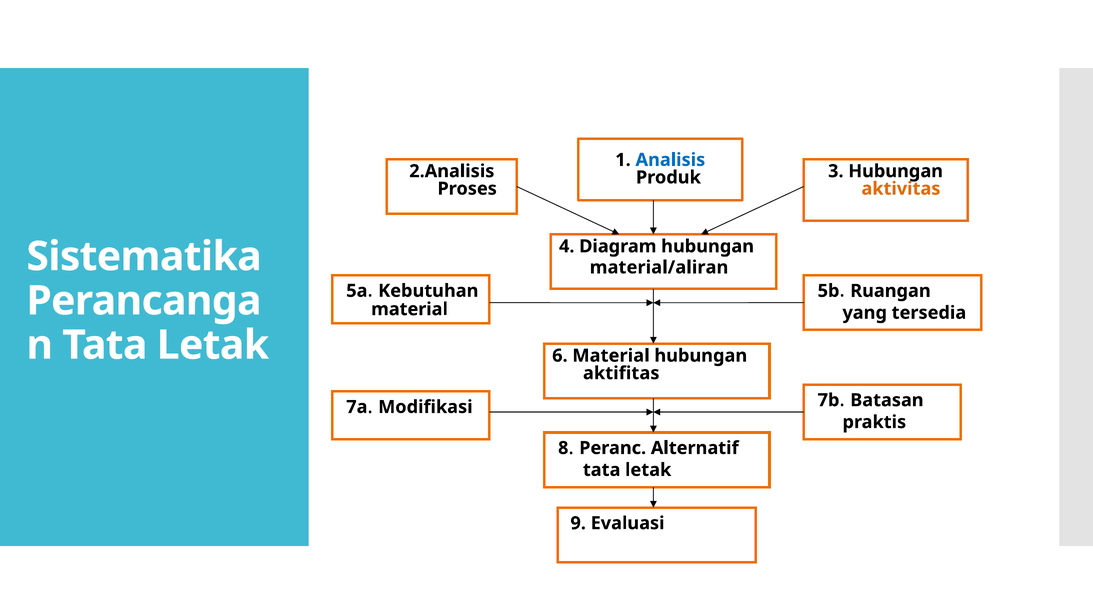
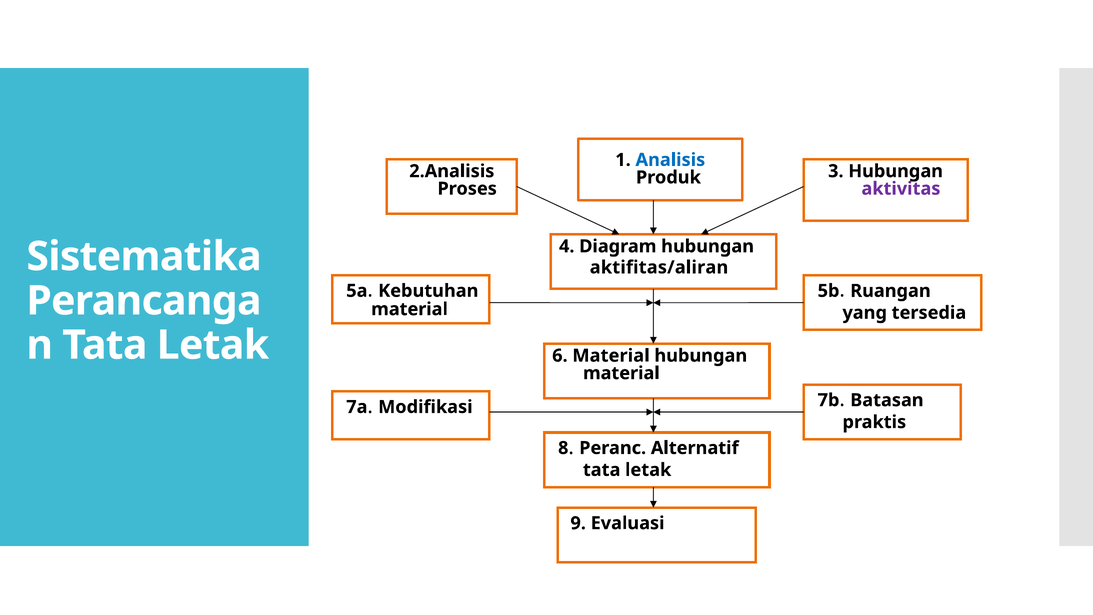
aktivitas colour: orange -> purple (901, 189)
material/aliran: material/aliran -> aktifitas/aliran (659, 267)
aktifitas: aktifitas -> material (621, 373)
